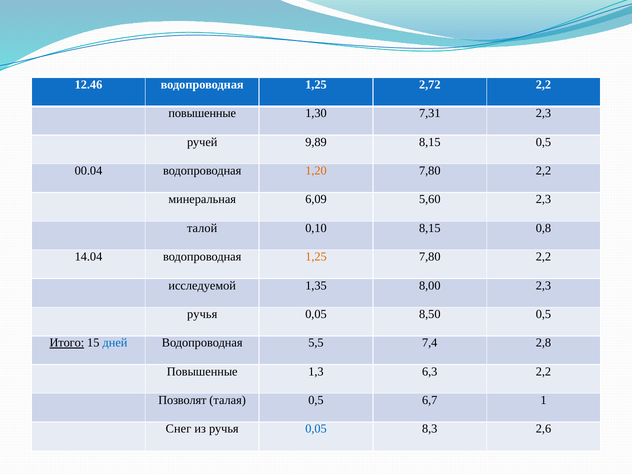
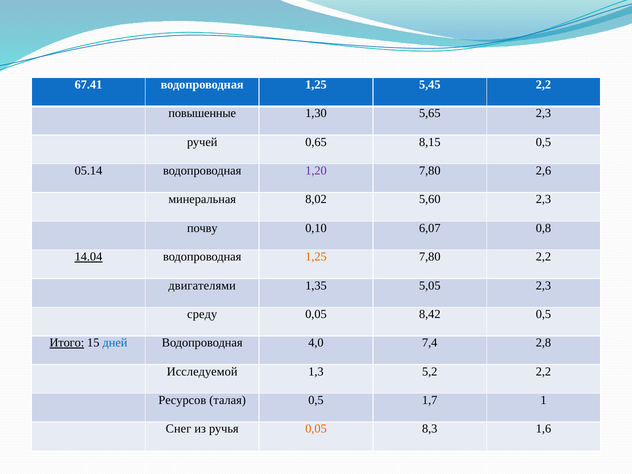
12.46: 12.46 -> 67.41 (88, 85)
2,72: 2,72 -> 5,45 (430, 85)
7,31: 7,31 -> 5,65 (430, 113)
9,89: 9,89 -> 0,65 (316, 142)
00.04: 00.04 -> 05.14 (88, 171)
1,20 colour: orange -> purple (316, 171)
2,2: 2,2 -> 2,6 (543, 171)
6,09: 6,09 -> 8,02 (316, 199)
талой: талой -> почву (202, 228)
0,10 8,15: 8,15 -> 6,07 (430, 228)
14.04 underline: none -> present (88, 257)
исследуемой: исследуемой -> двигателями (202, 285)
8,00: 8,00 -> 5,05 (430, 285)
ручья: ручья -> среду (202, 314)
8,50: 8,50 -> 8,42 (430, 314)
5,5: 5,5 -> 4,0 (316, 343)
Повышенные: Повышенные -> Исследуемой (202, 372)
6,3: 6,3 -> 5,2 (430, 372)
Позволят: Позволят -> Ресурсов (182, 400)
6,7: 6,7 -> 1,7 (430, 400)
0,05 colour: blue -> orange (316, 429)
2,6: 2,6 -> 1,6 (543, 429)
